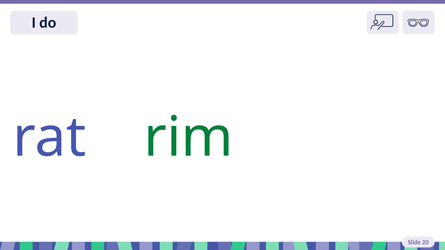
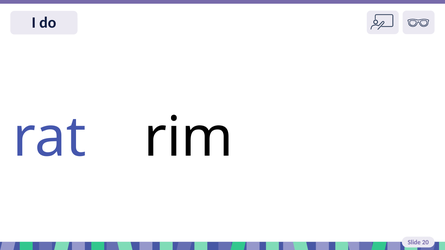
rim colour: green -> black (189, 138)
